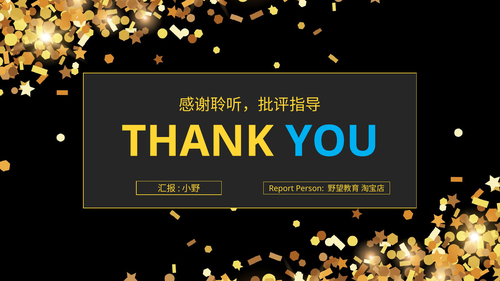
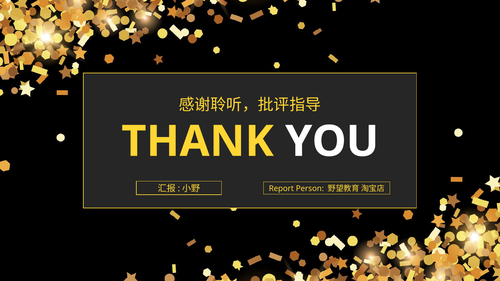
YOU colour: light blue -> white (332, 142)
